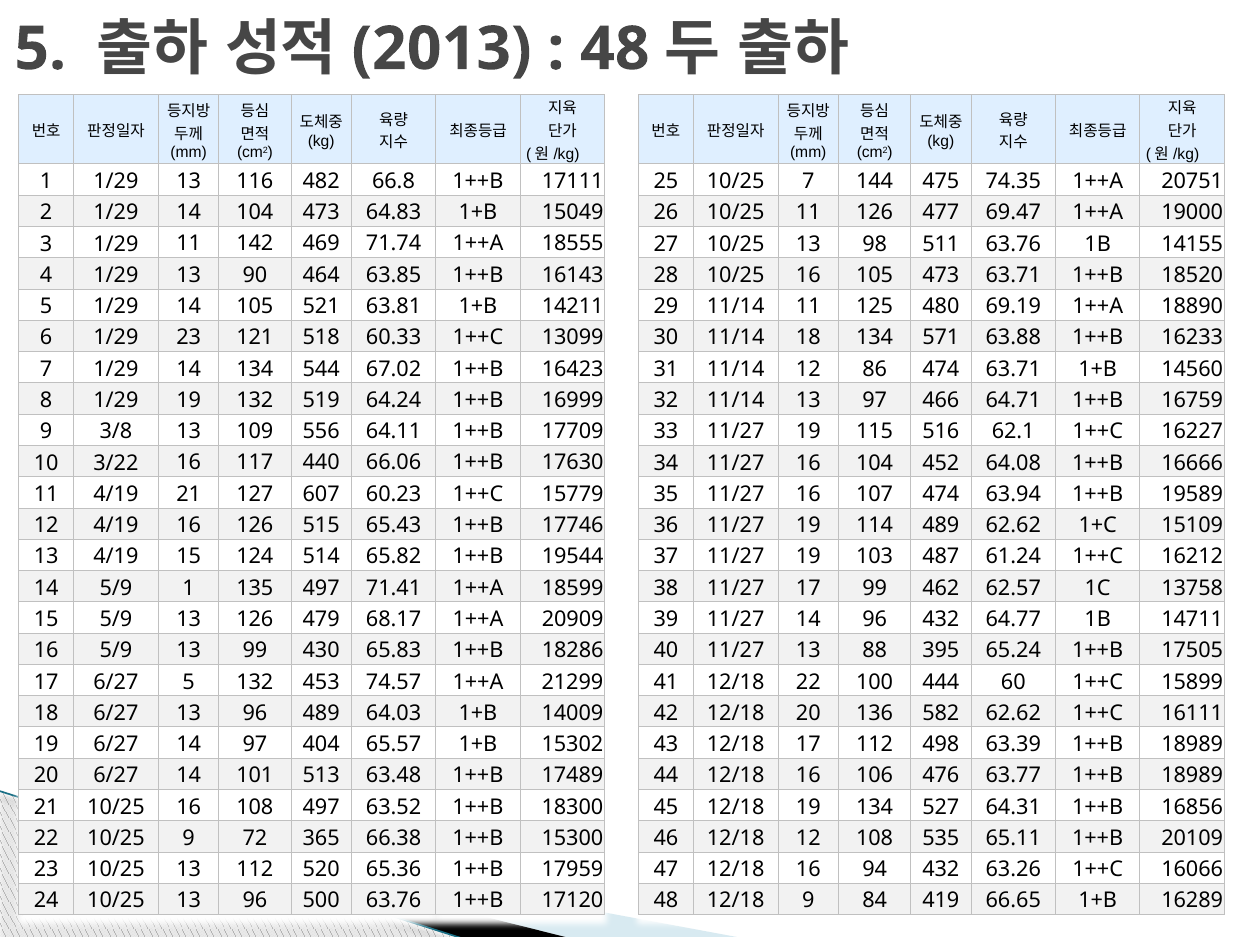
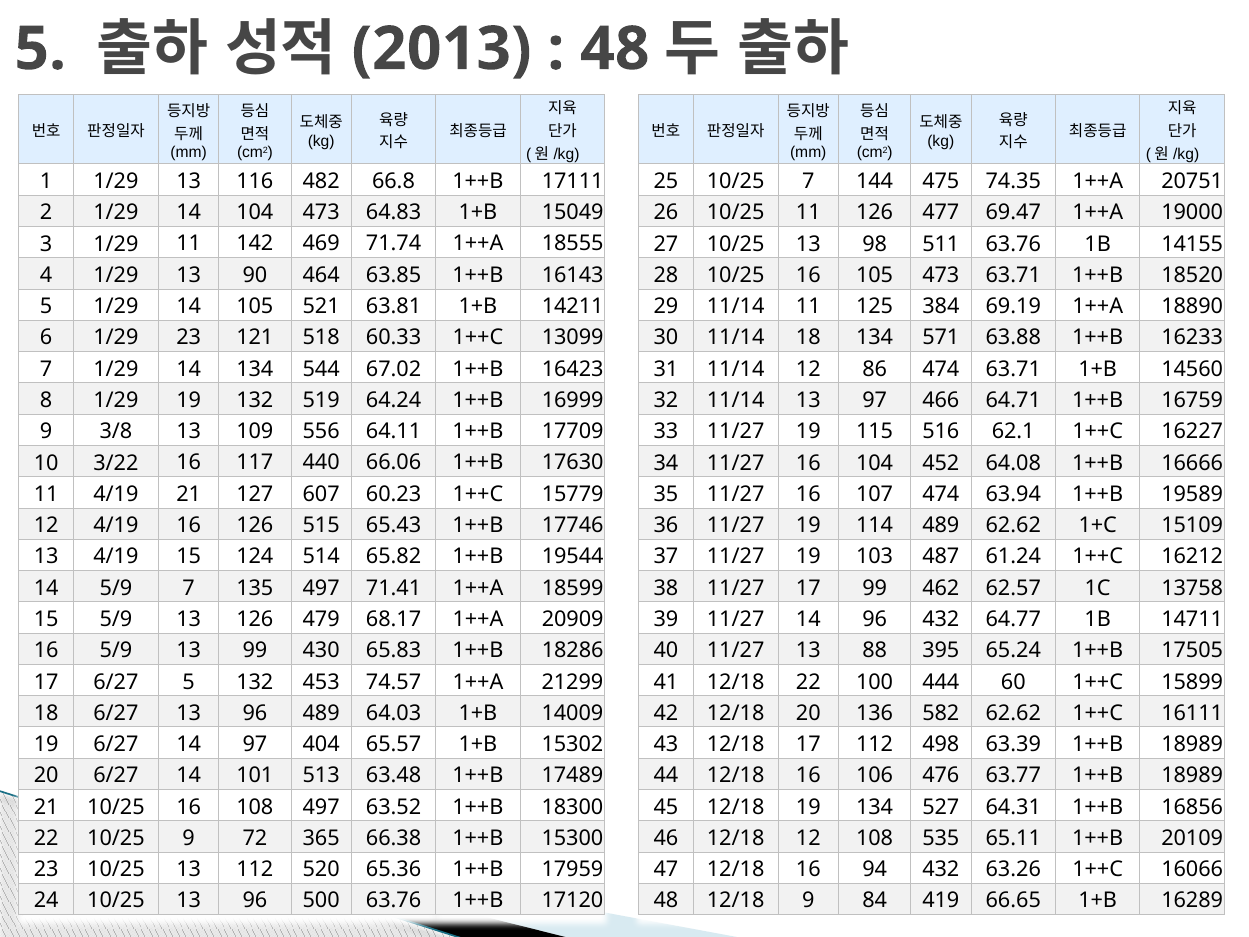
480: 480 -> 384 (941, 306)
5/9 1: 1 -> 7 (189, 588)
